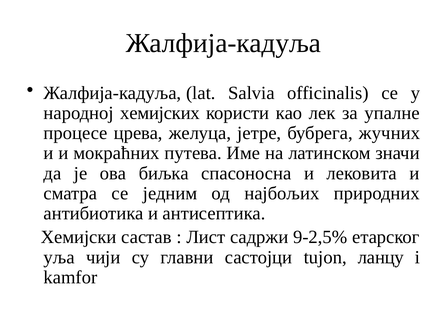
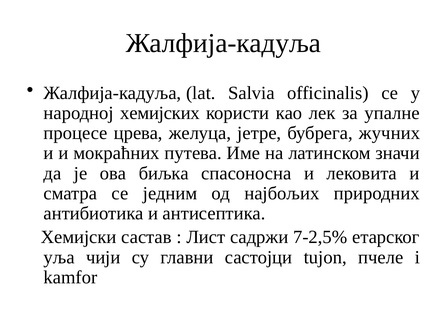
9-2,5%: 9-2,5% -> 7-2,5% (320, 237)
ланцу: ланцу -> пчеле (381, 257)
